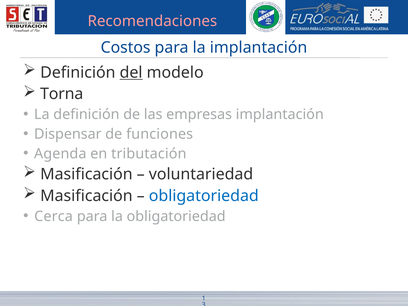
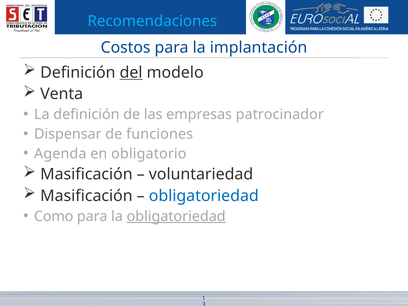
Recomendaciones colour: pink -> light blue (152, 21)
Torna: Torna -> Venta (62, 94)
empresas implantación: implantación -> patrocinador (280, 114)
tributación: tributación -> obligatorio (149, 154)
Cerca: Cerca -> Como (54, 216)
obligatoriedad underline: none -> present (176, 216)
